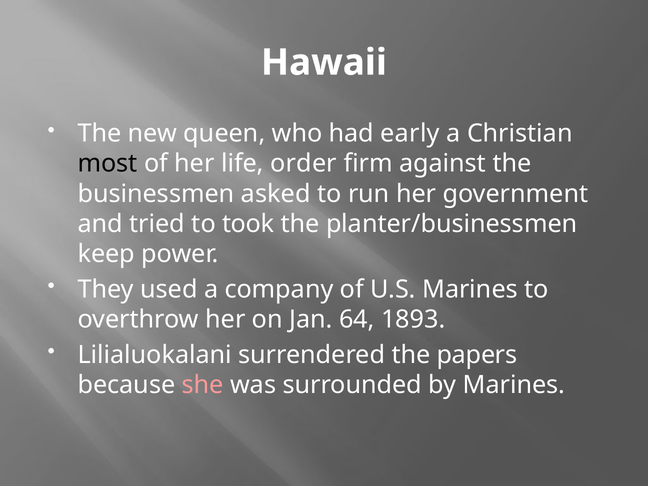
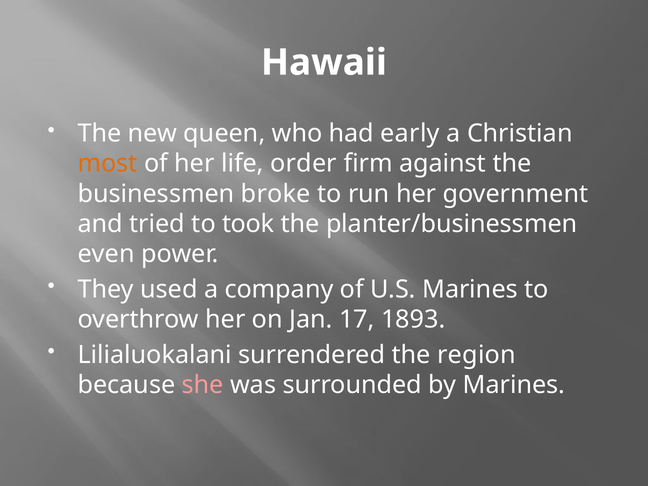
most colour: black -> orange (108, 164)
asked: asked -> broke (276, 194)
keep: keep -> even (106, 254)
64: 64 -> 17 (357, 320)
papers: papers -> region (477, 355)
